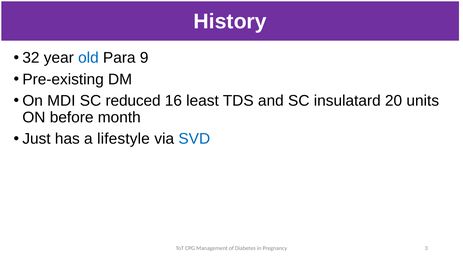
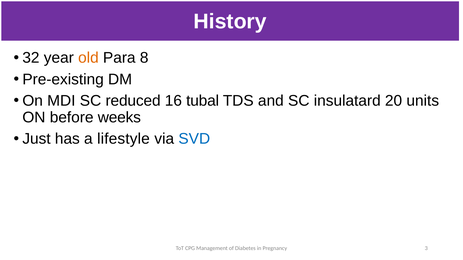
old colour: blue -> orange (88, 58)
9: 9 -> 8 (144, 58)
least: least -> tubal (203, 101)
month: month -> weeks (119, 118)
